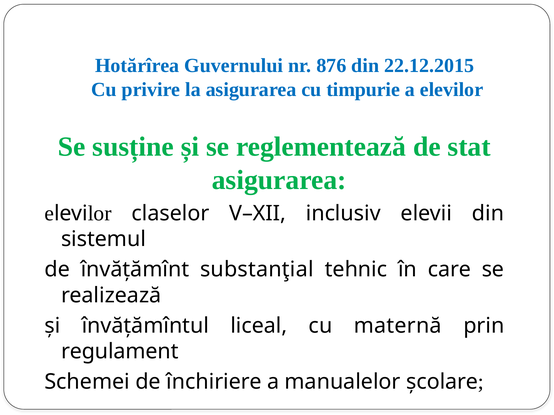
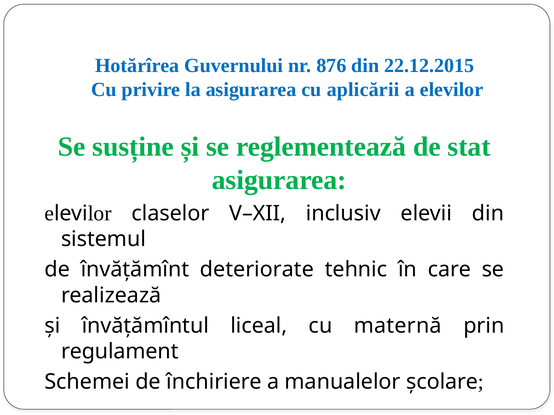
timpurie: timpurie -> aplicării (363, 90)
substanţial: substanţial -> deteriorate (257, 270)
